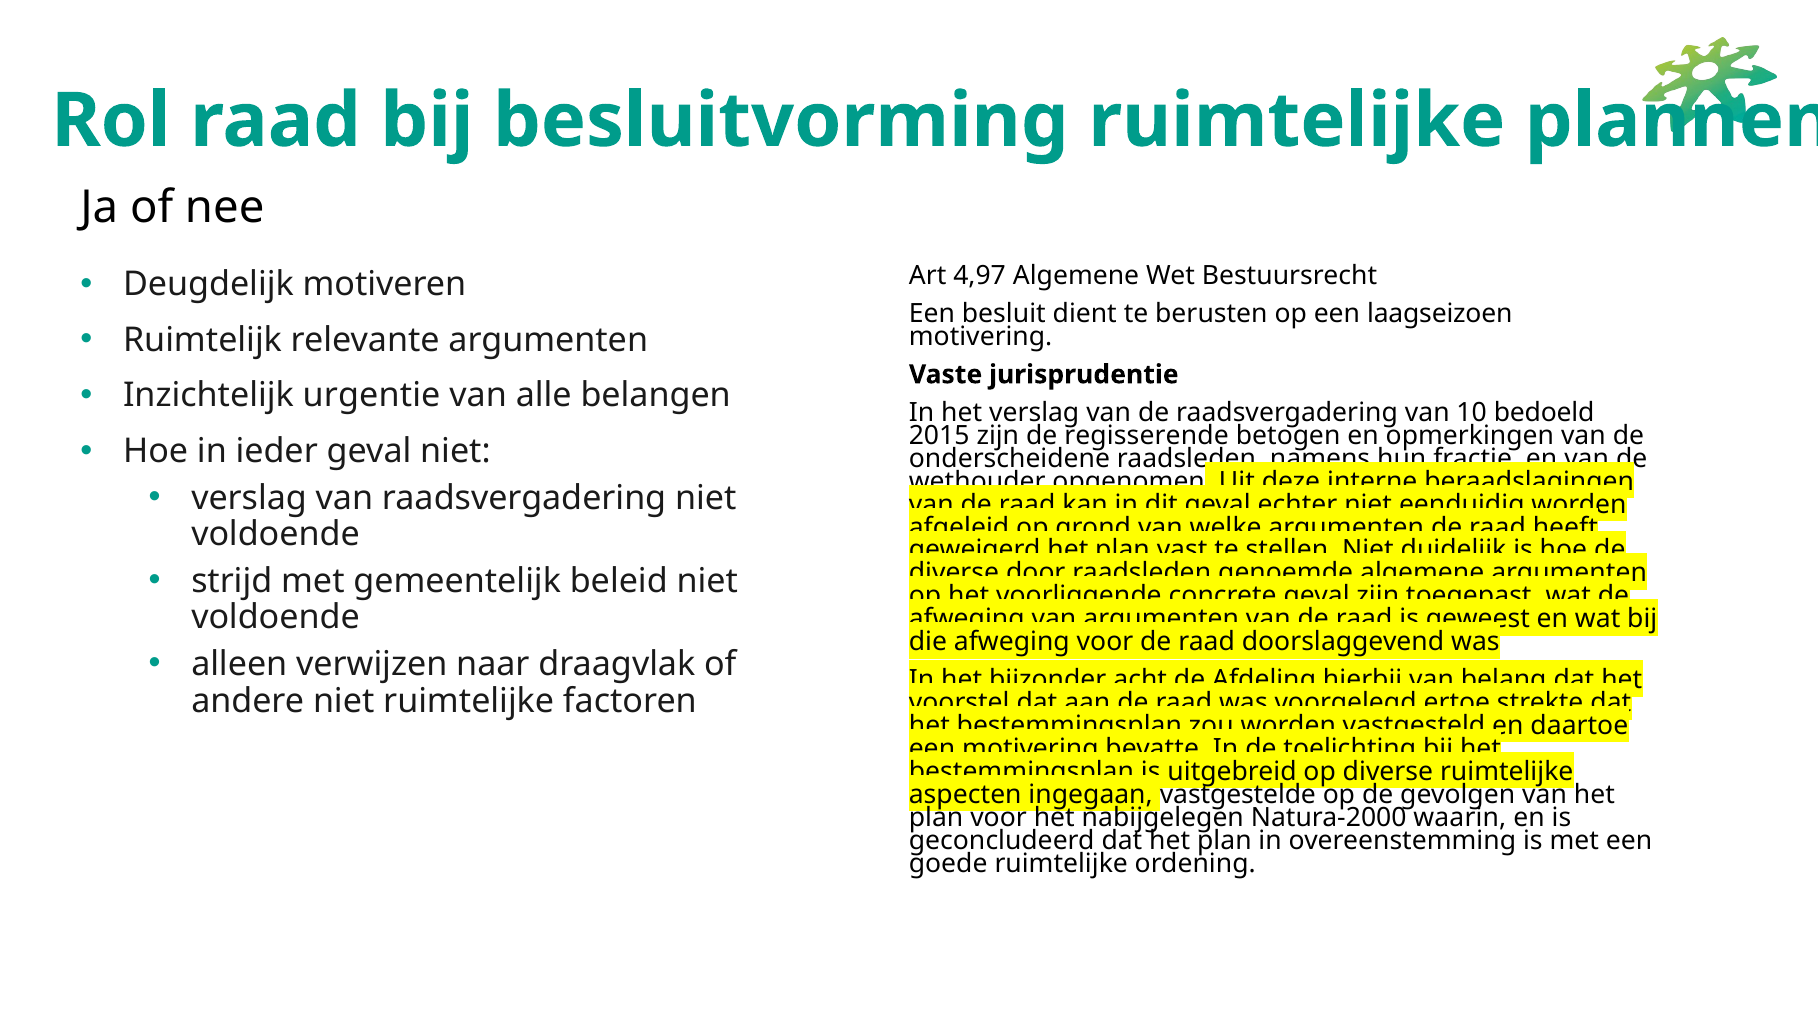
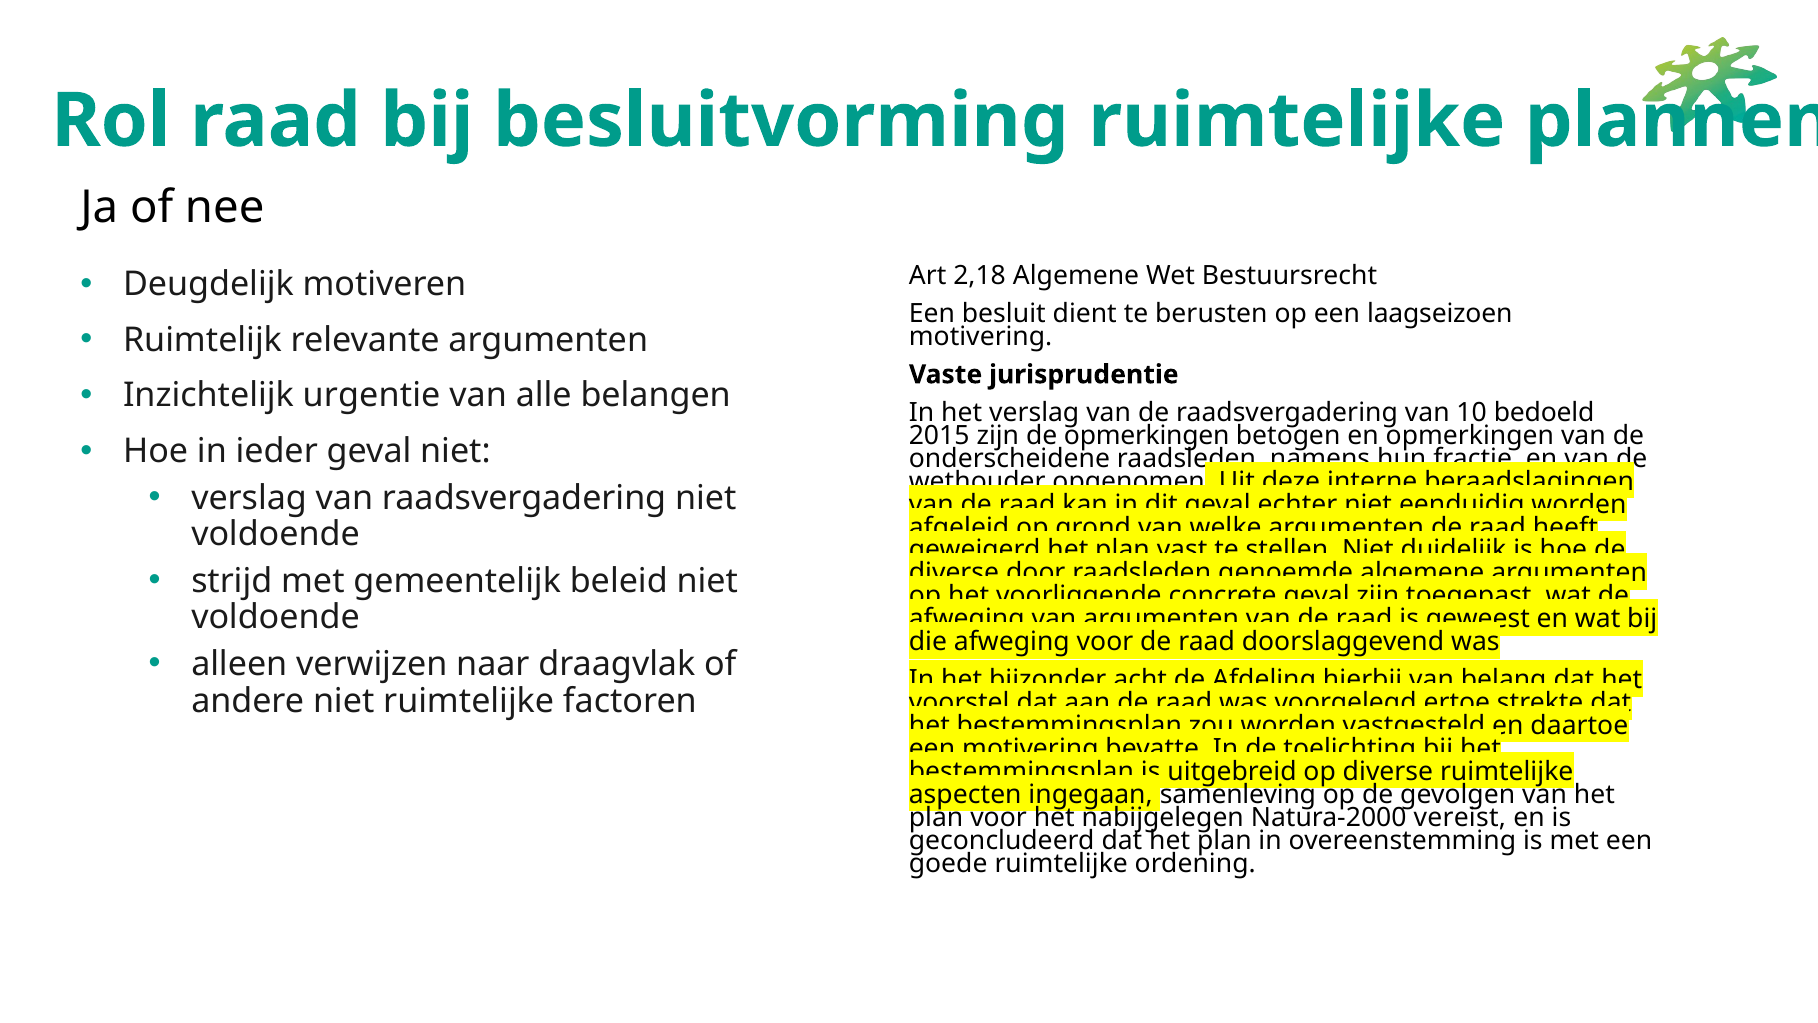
4,97: 4,97 -> 2,18 (980, 275)
de regisserende: regisserende -> opmerkingen (1147, 435)
vastgestelde: vastgestelde -> samenleving (1238, 794)
waarin: waarin -> vereist (1460, 817)
